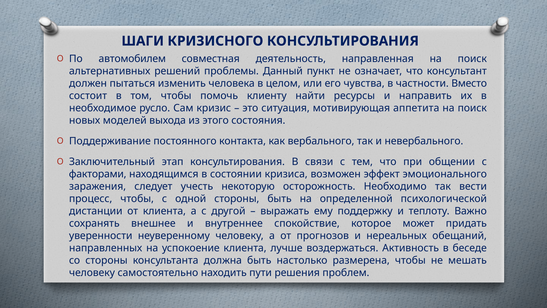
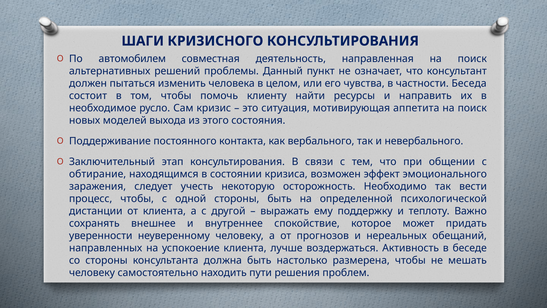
Вместо: Вместо -> Беседа (469, 83)
факторами: факторами -> обтирание (98, 174)
